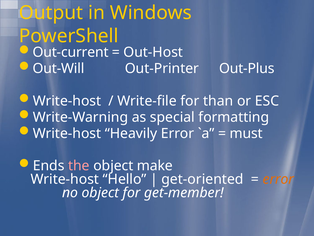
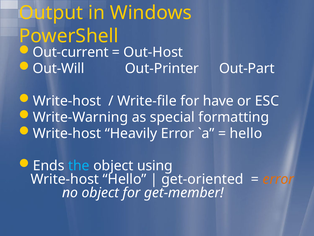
Out-Plus: Out-Plus -> Out-Part (247, 68)
than: than -> have (218, 101)
must: must -> hello (246, 133)
the colour: pink -> light blue (79, 166)
make: make -> using (155, 166)
